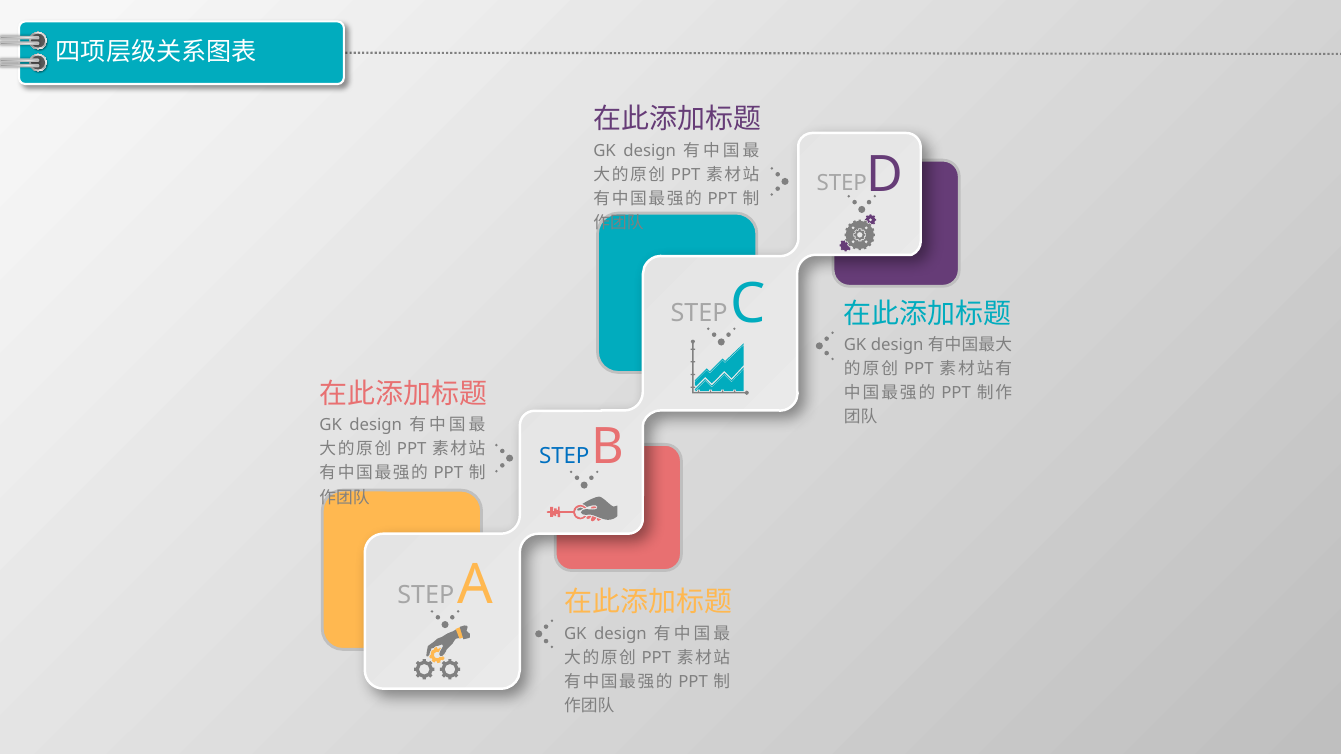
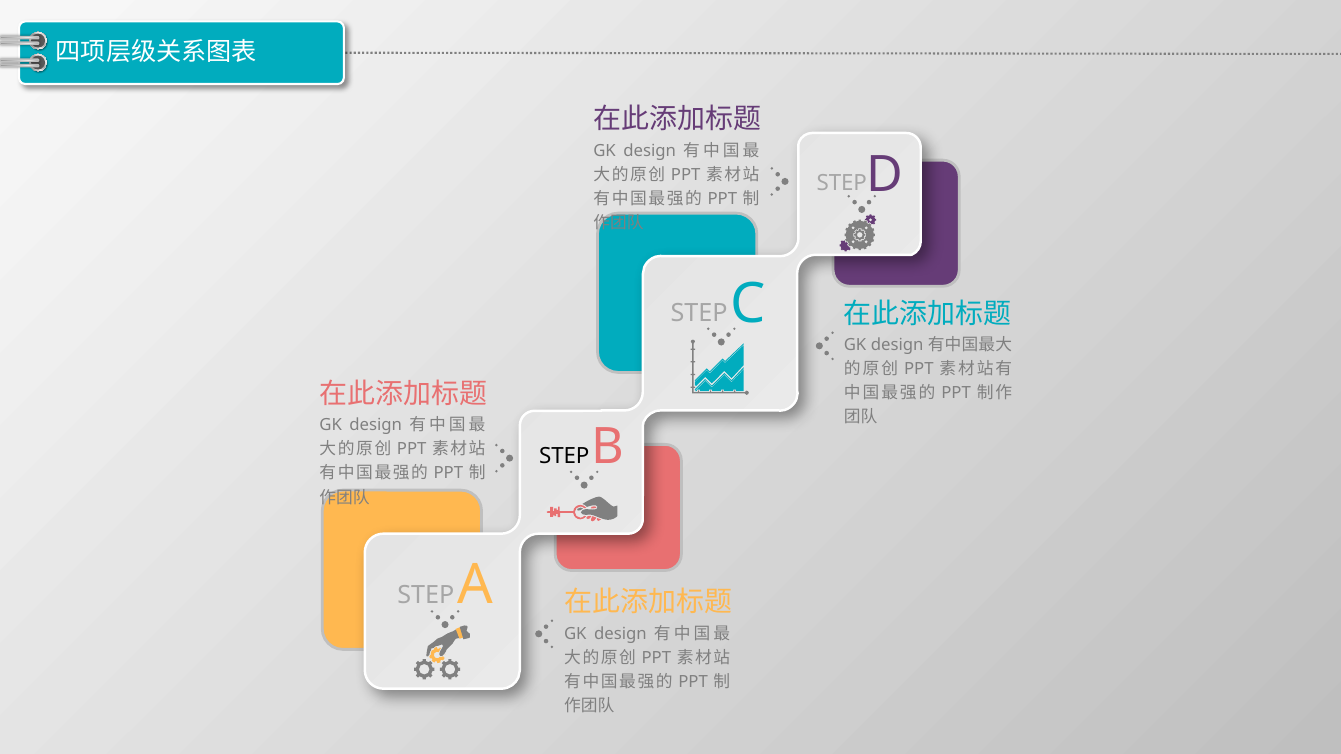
STEP colour: blue -> black (564, 456)
